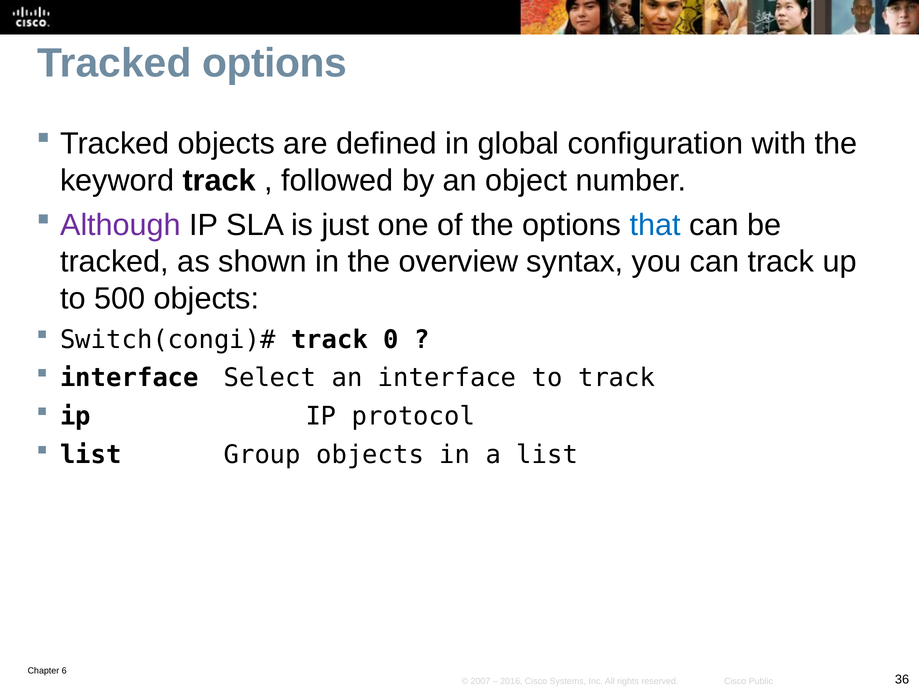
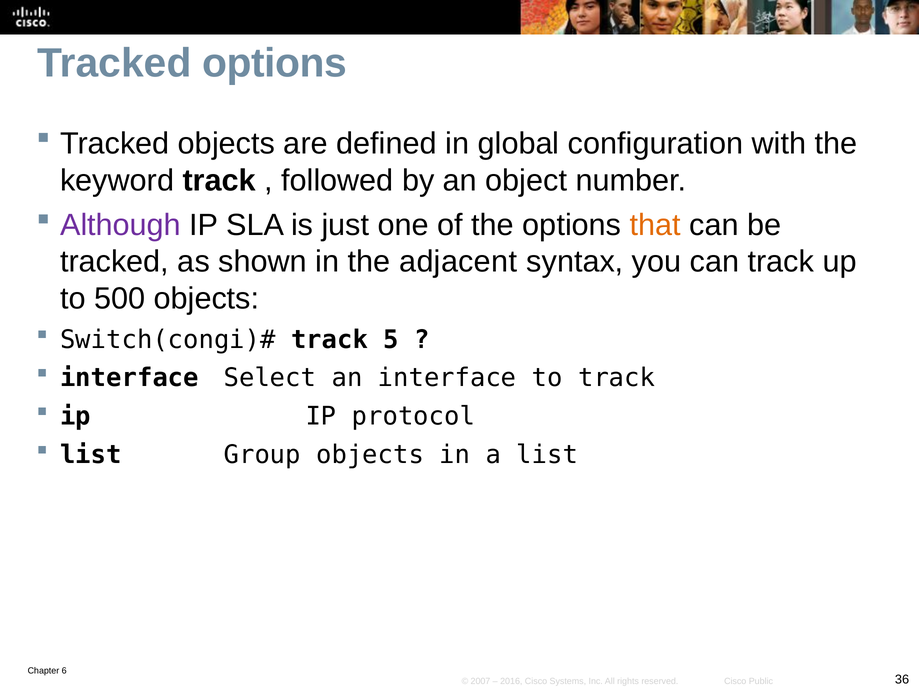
that colour: blue -> orange (655, 225)
overview: overview -> adjacent (458, 262)
0: 0 -> 5 (391, 339)
